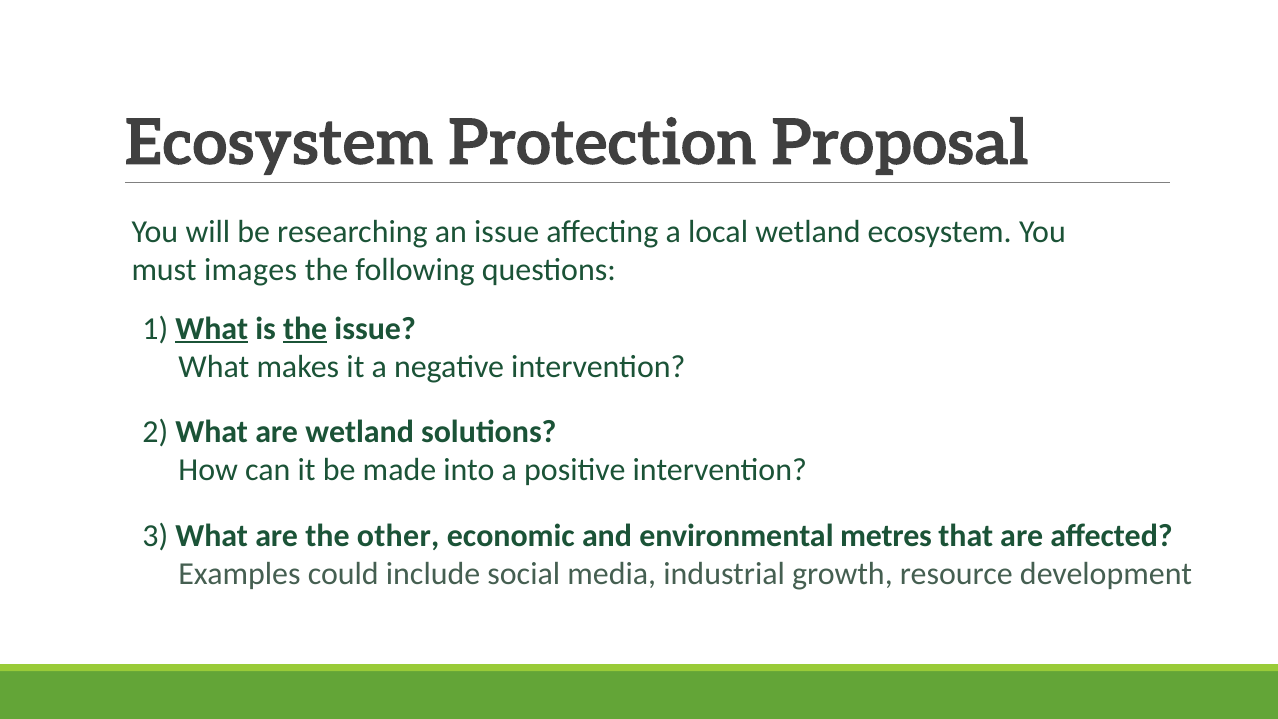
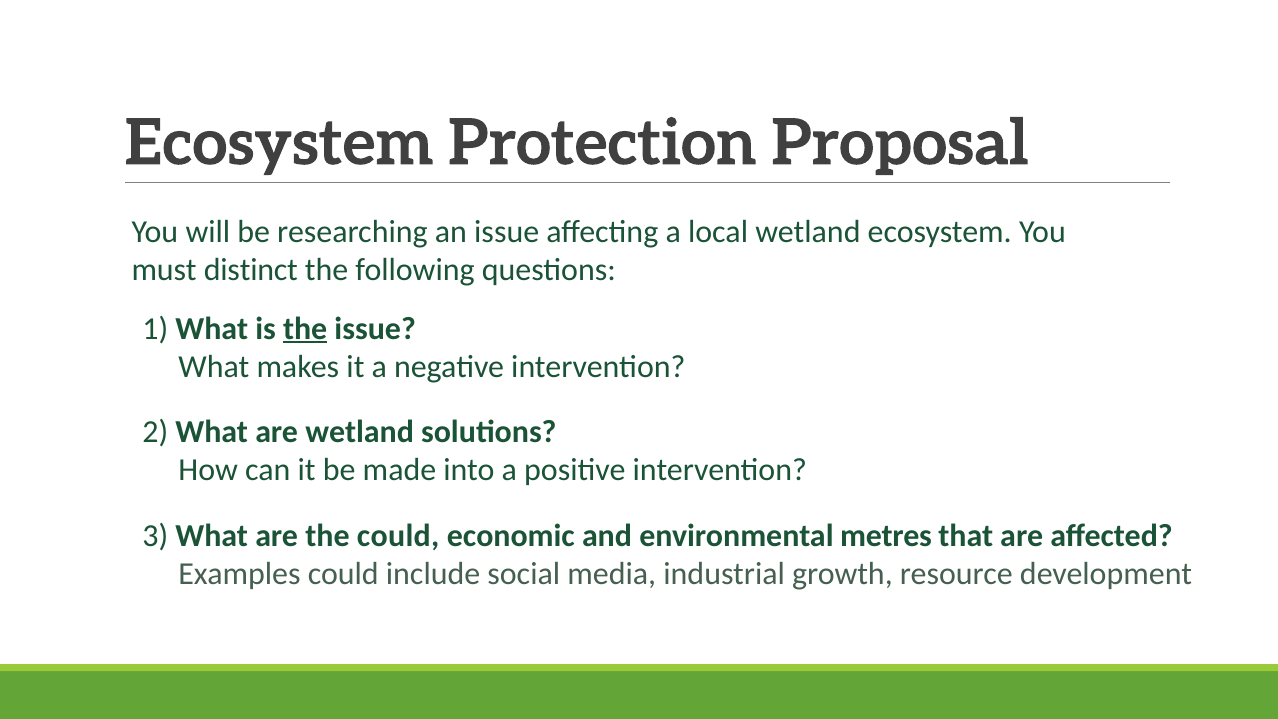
images: images -> distinct (251, 270)
What underline: present -> none (212, 328)
the other: other -> could (398, 536)
